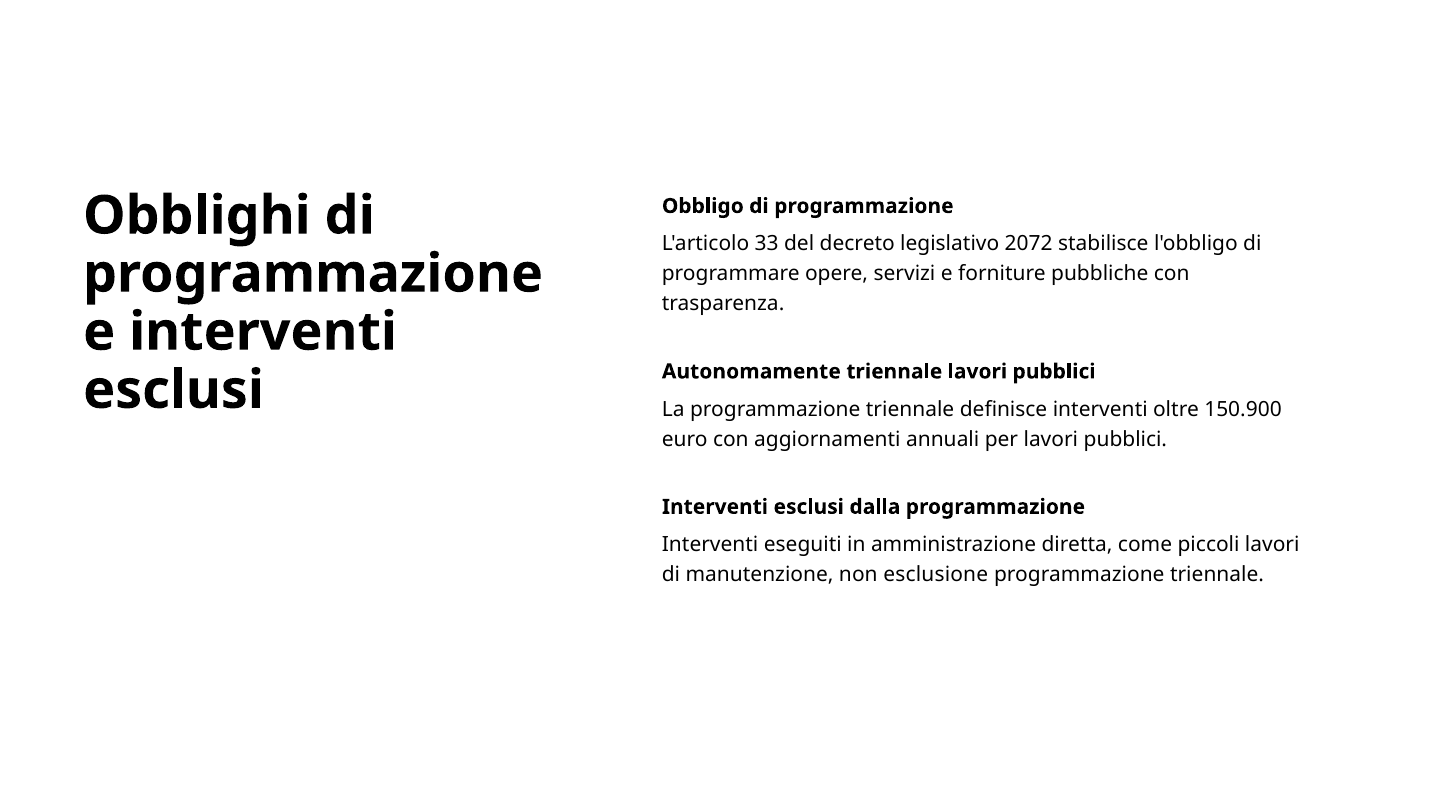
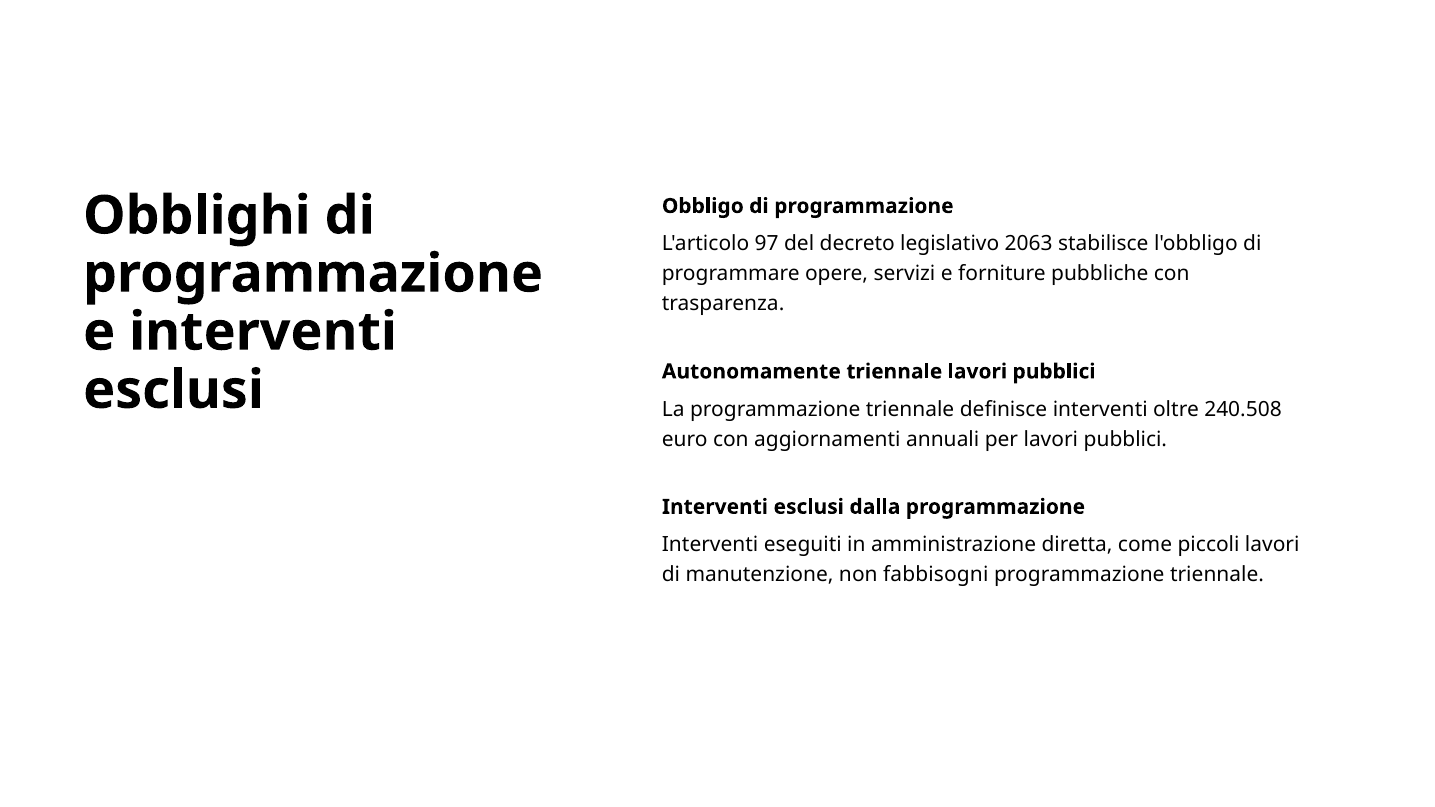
33: 33 -> 97 (767, 244)
2072: 2072 -> 2063 (1029, 244)
150.900: 150.900 -> 240.508 (1243, 409)
esclusione: esclusione -> fabbisogni (936, 575)
